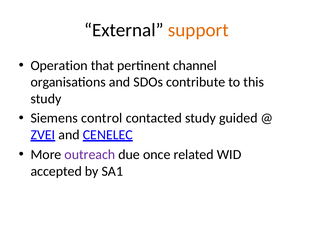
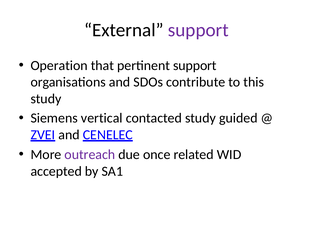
support colour: orange -> purple (198, 30)
pertinent channel: channel -> support (195, 66)
control: control -> vertical (102, 119)
